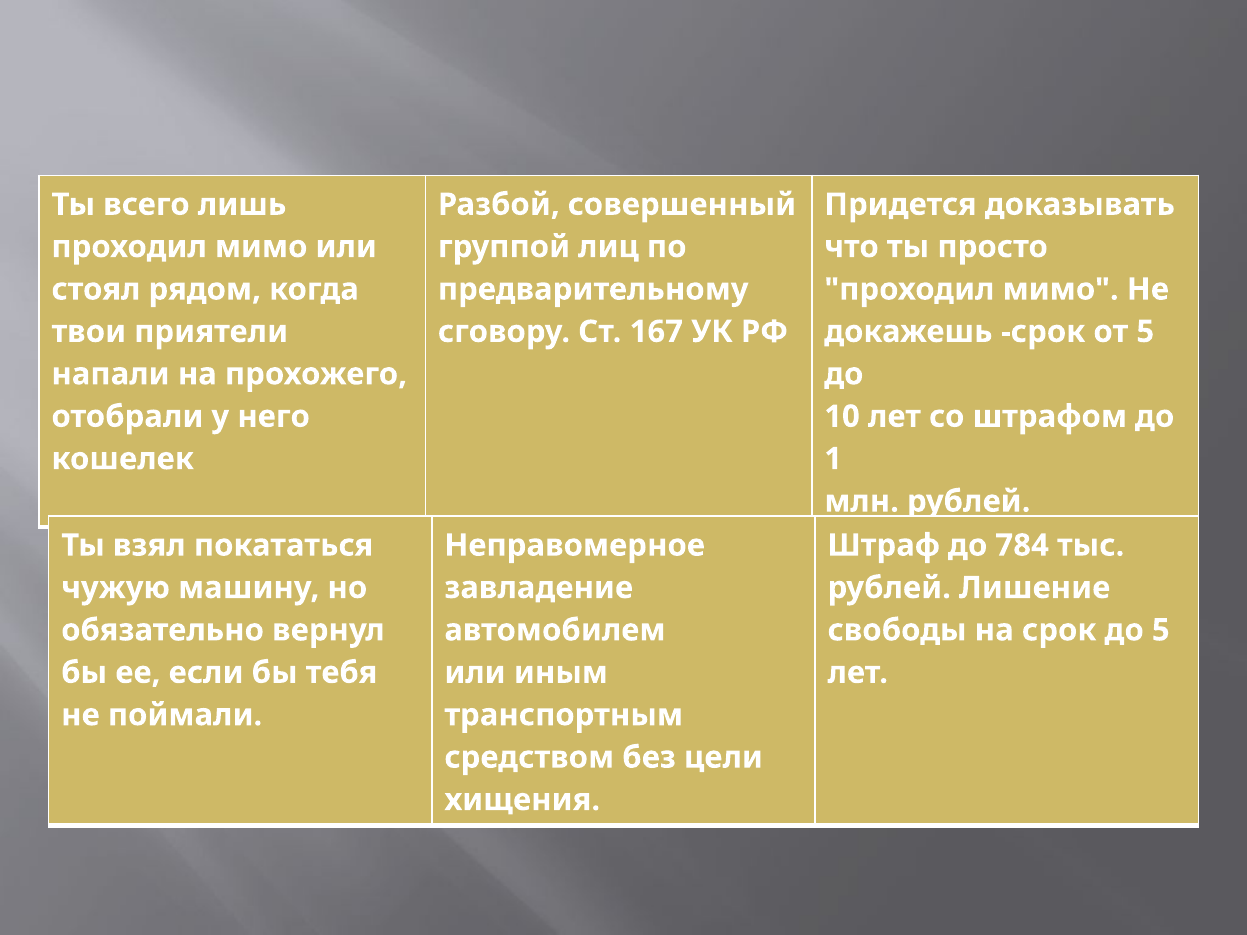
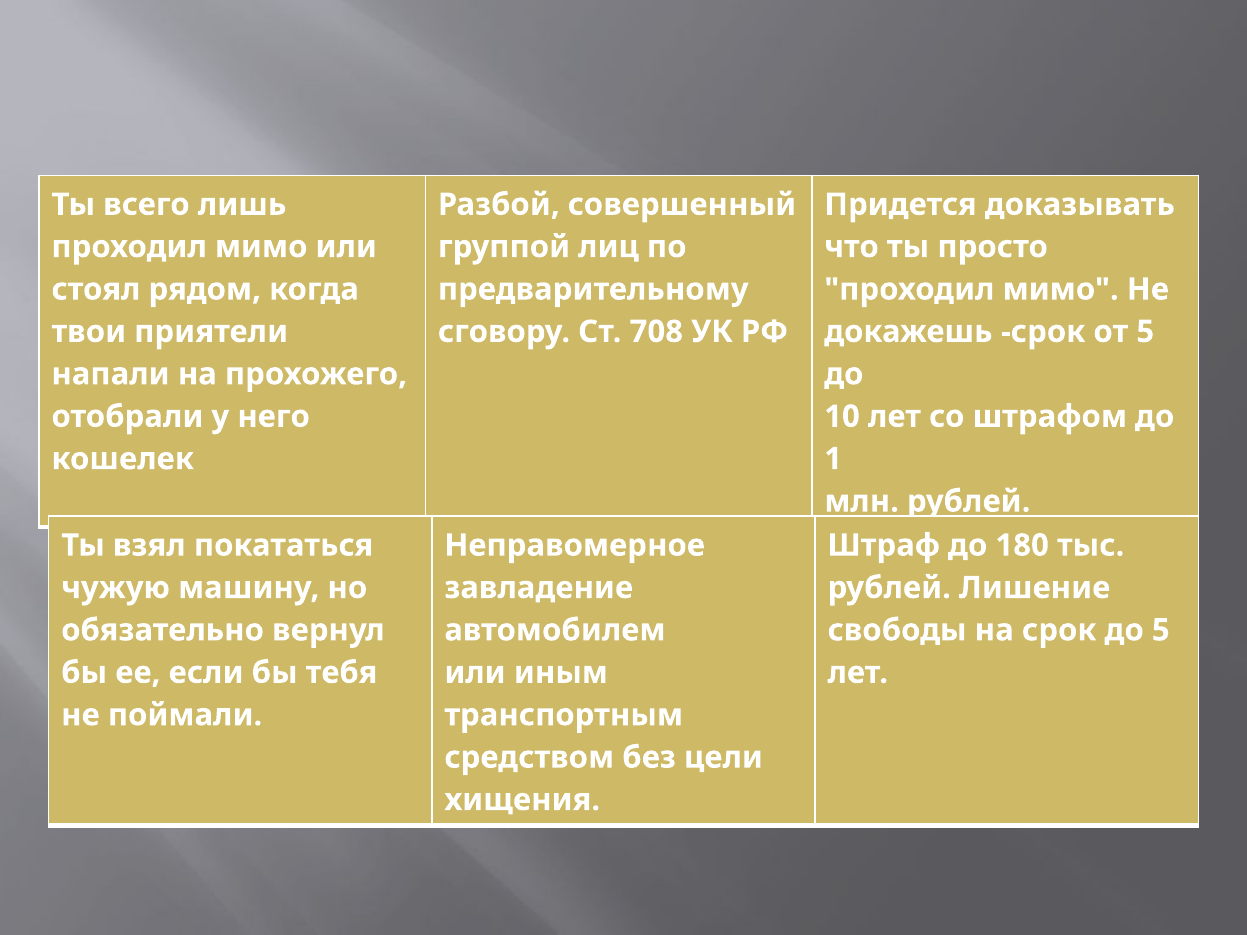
167: 167 -> 708 (656, 332)
784: 784 -> 180 (1022, 546)
